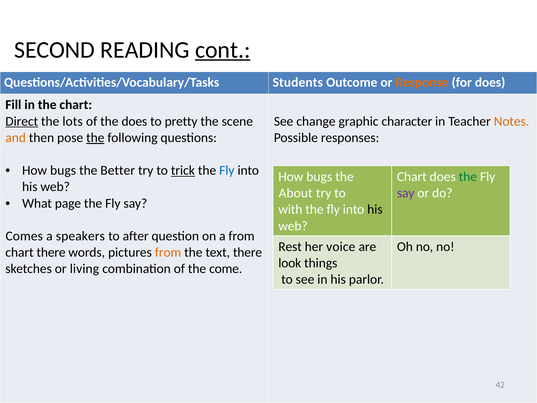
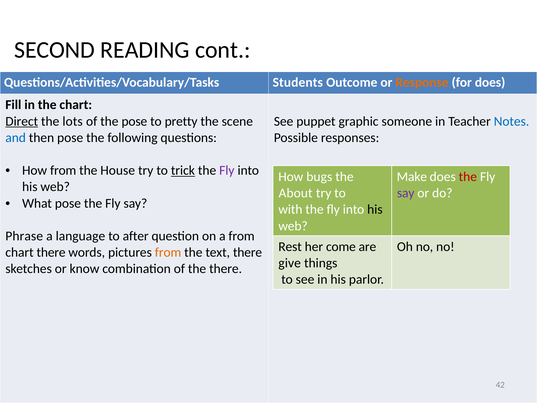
cont underline: present -> none (223, 50)
the does: does -> pose (134, 121)
change: change -> puppet (316, 121)
character: character -> someone (407, 121)
Notes colour: orange -> blue (512, 121)
and colour: orange -> blue (16, 138)
the underline: present -> none (95, 138)
bugs: bugs -> from (63, 170)
Better: Better -> House (118, 170)
Fly colour: blue -> purple (227, 170)
Chart: Chart -> Make (412, 177)
the colour: green -> red (468, 177)
What page: page -> pose (68, 203)
Comes: Comes -> Phrase (24, 236)
speakers: speakers -> language (80, 236)
voice: voice -> come (341, 246)
look: look -> give (290, 263)
living: living -> know (84, 269)
the come: come -> there (226, 269)
